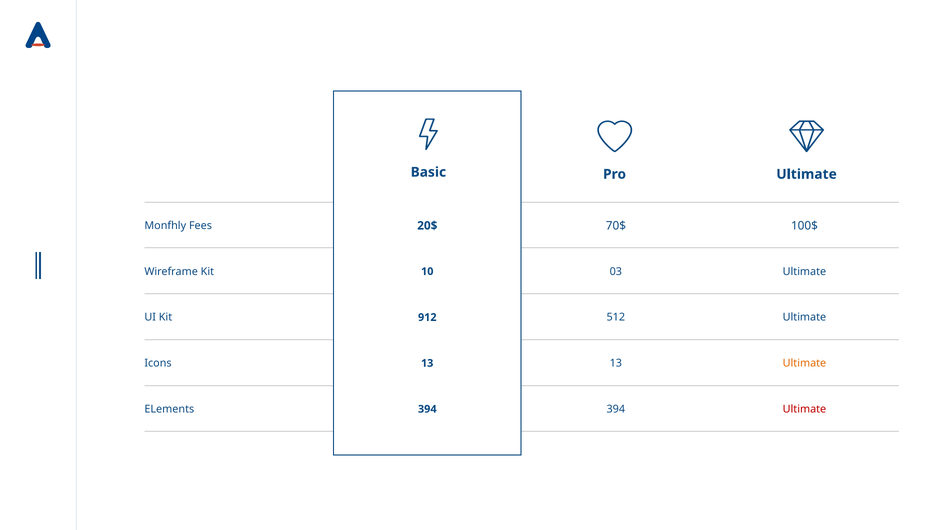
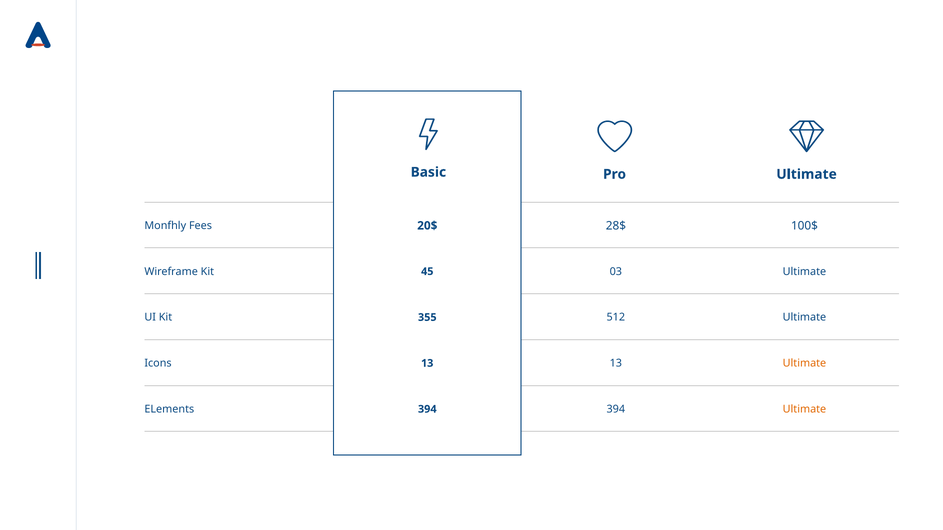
70$: 70$ -> 28$ (616, 226)
10: 10 -> 45 (427, 272)
912: 912 -> 355 (427, 318)
Ultimate colour: red -> orange (804, 409)
